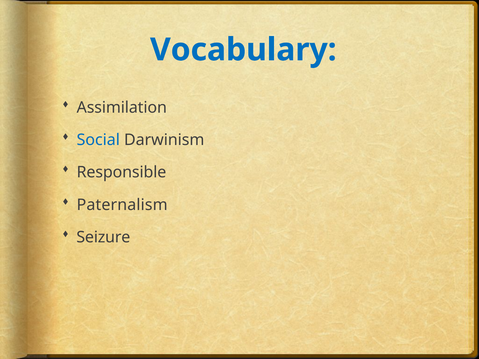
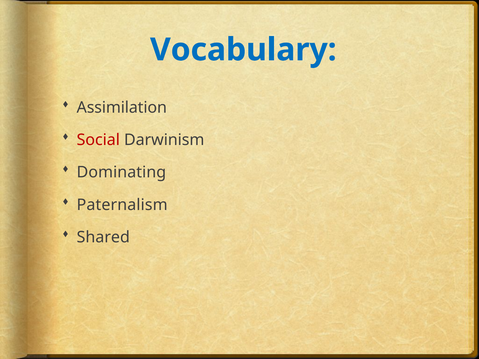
Social colour: blue -> red (98, 140)
Responsible: Responsible -> Dominating (121, 172)
Seizure: Seizure -> Shared (103, 237)
